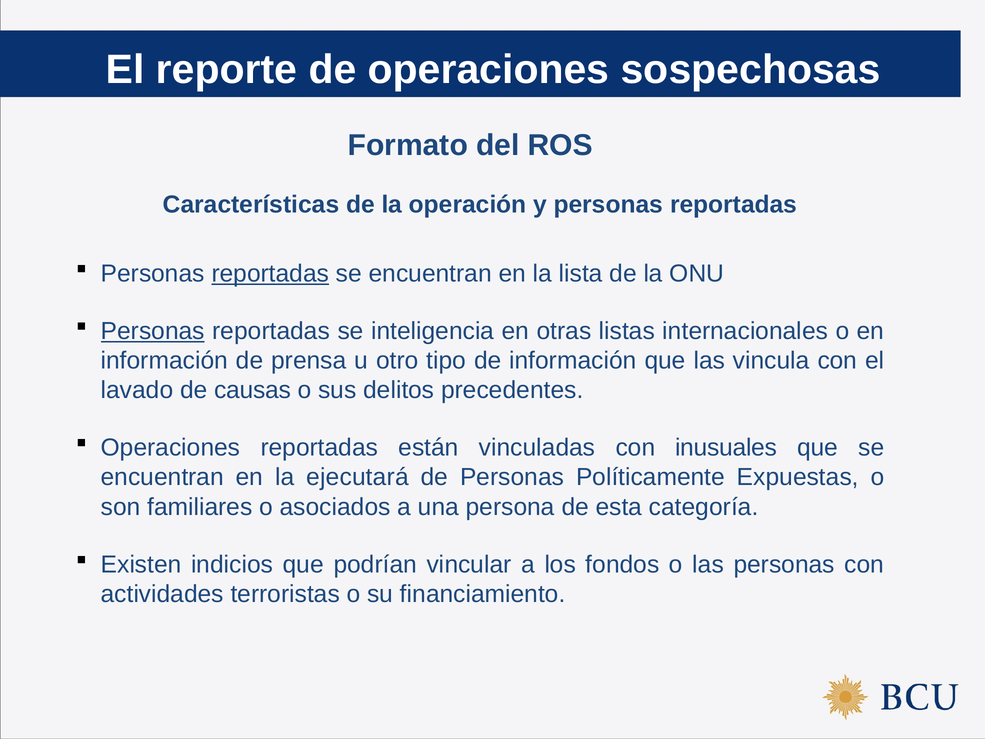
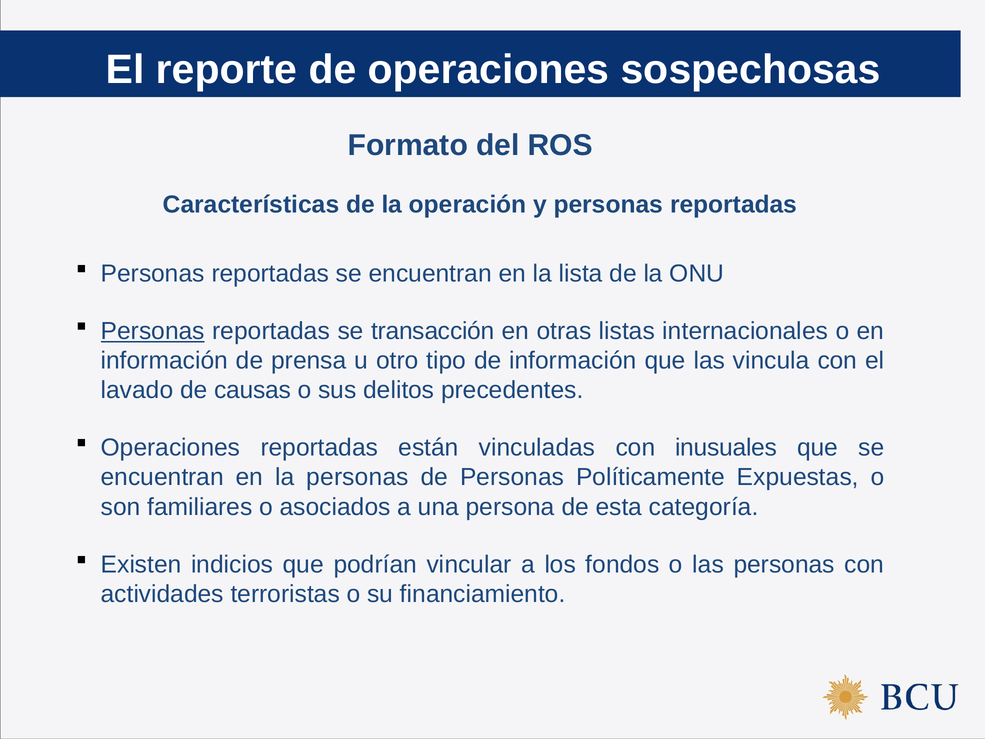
reportadas underline: present -> none (270, 274)
inteligencia: inteligencia -> transacción (433, 331)
la ejecutará: ejecutará -> personas (358, 477)
